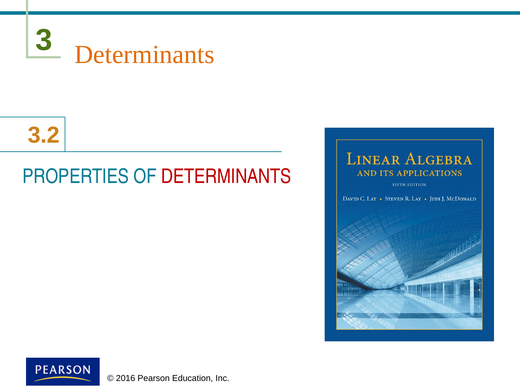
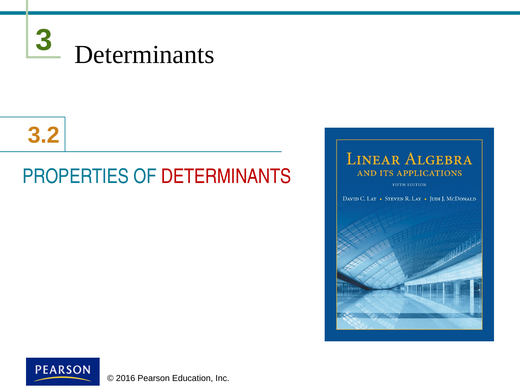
Determinants colour: orange -> black (145, 55)
